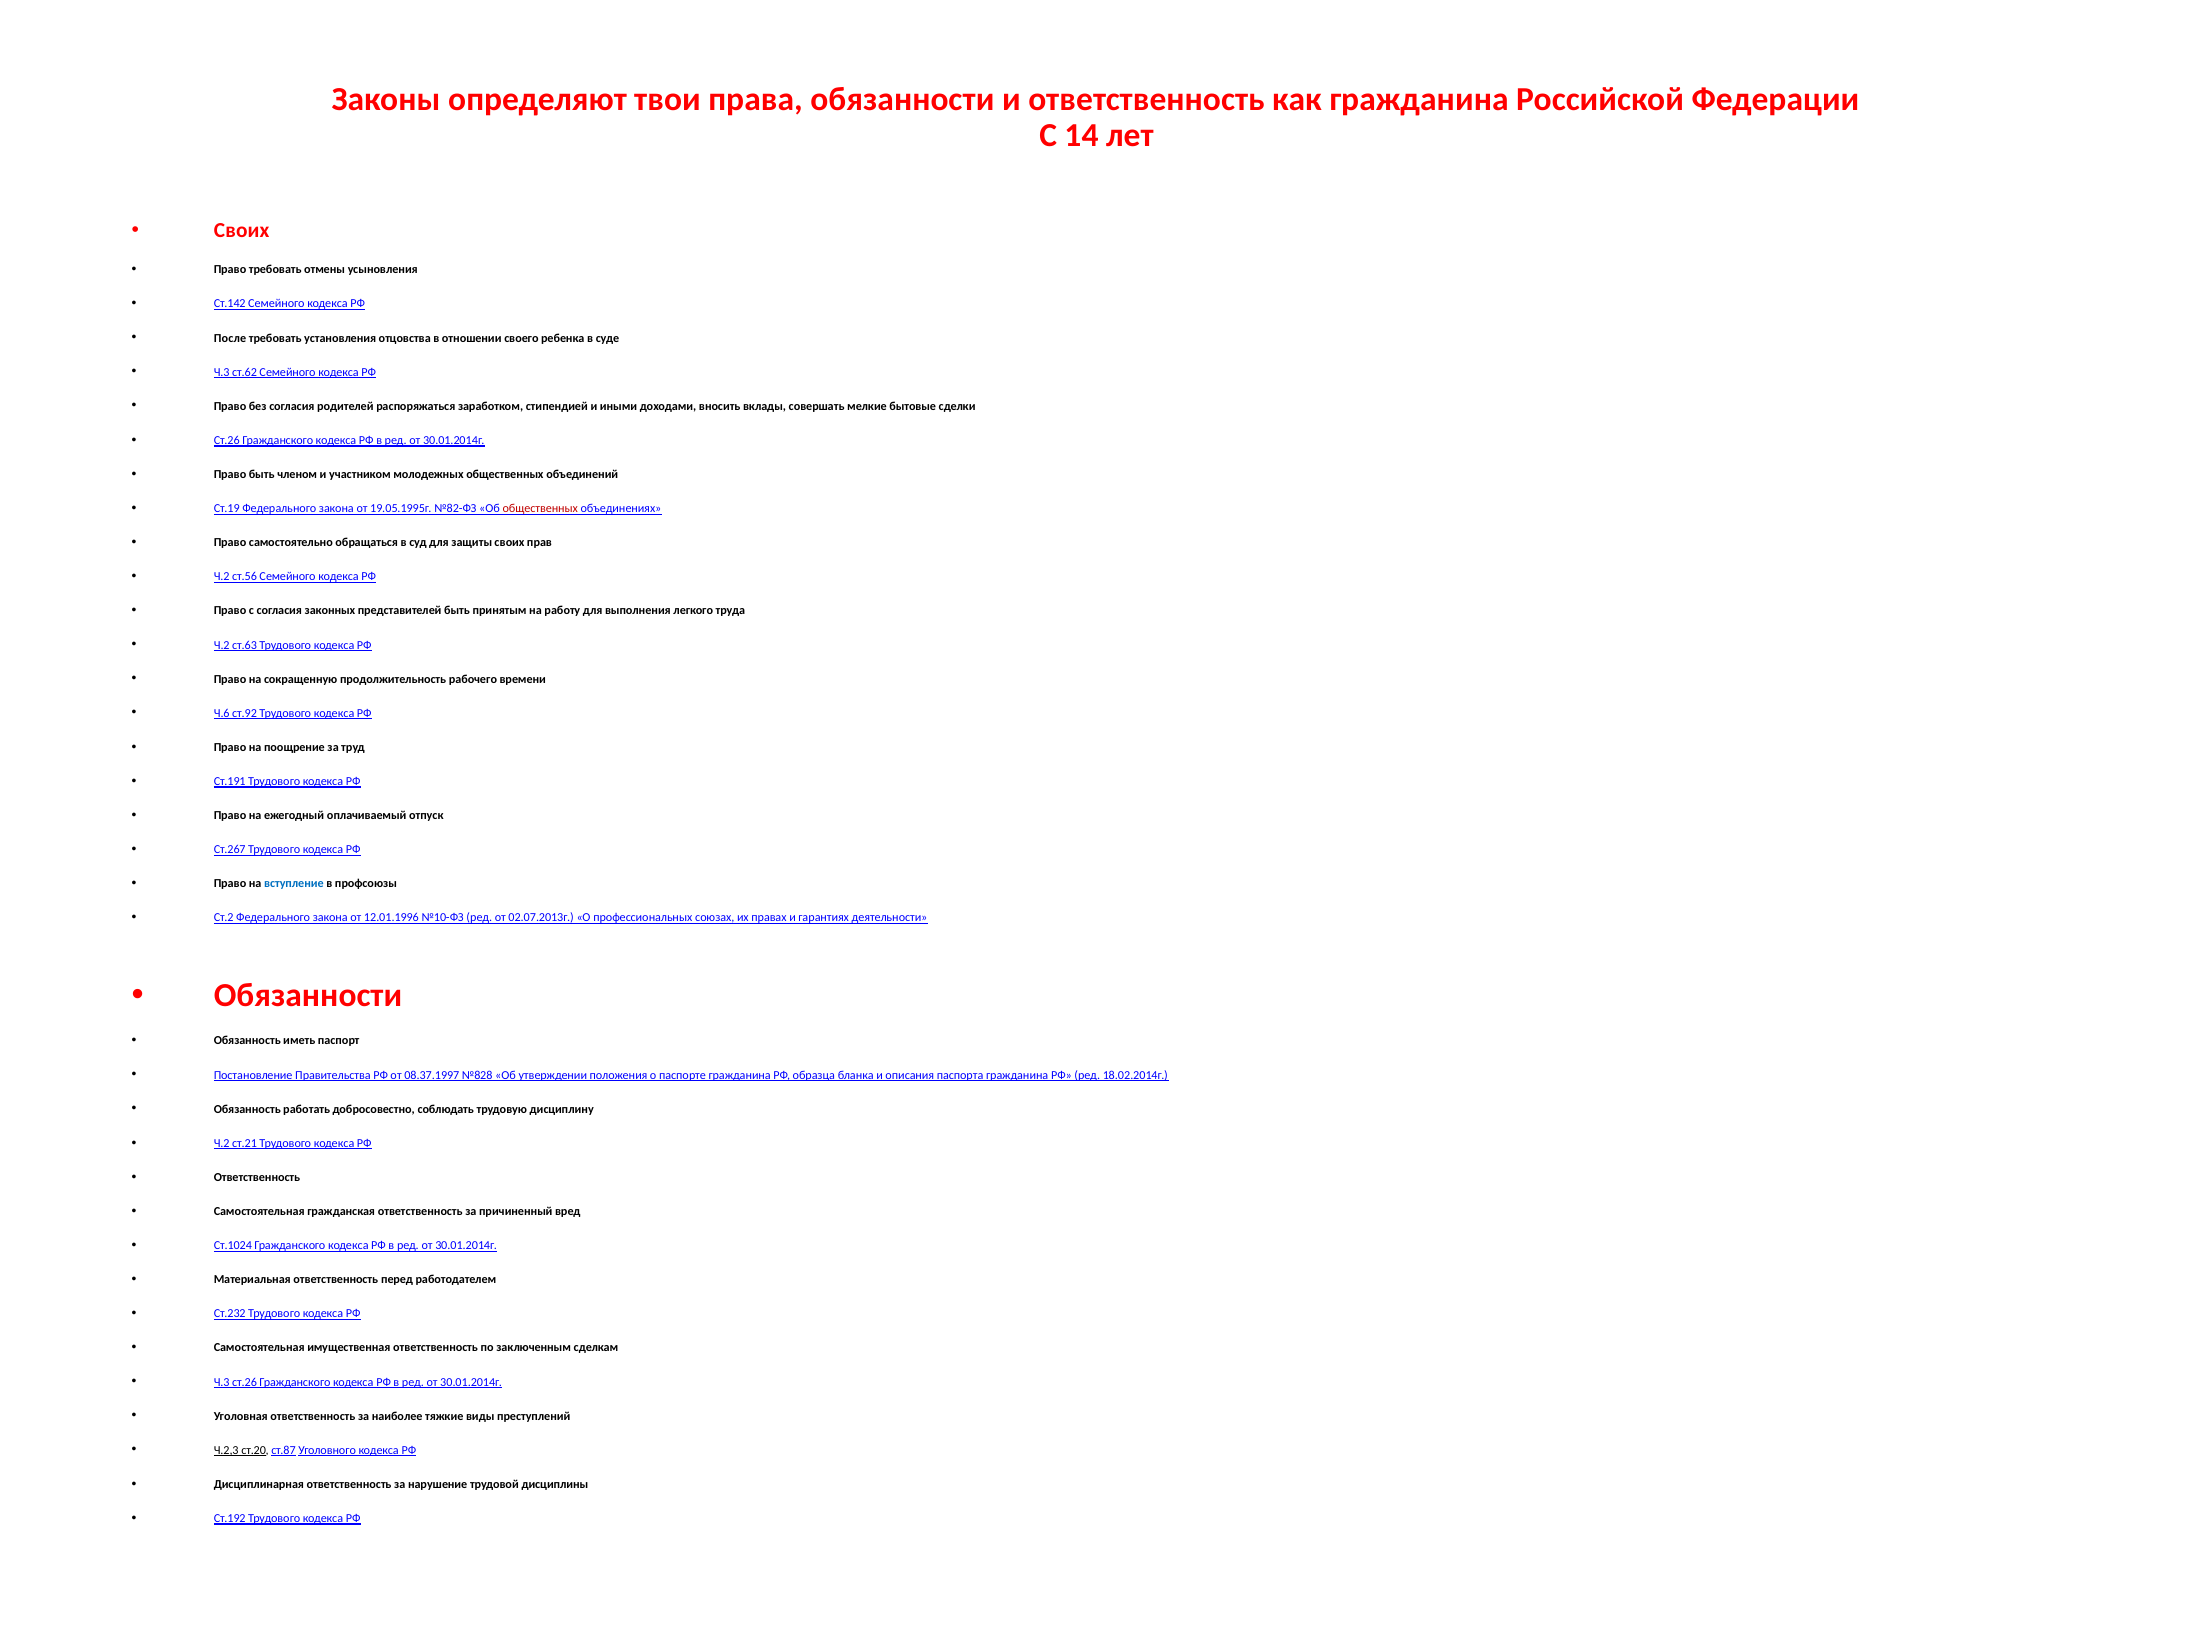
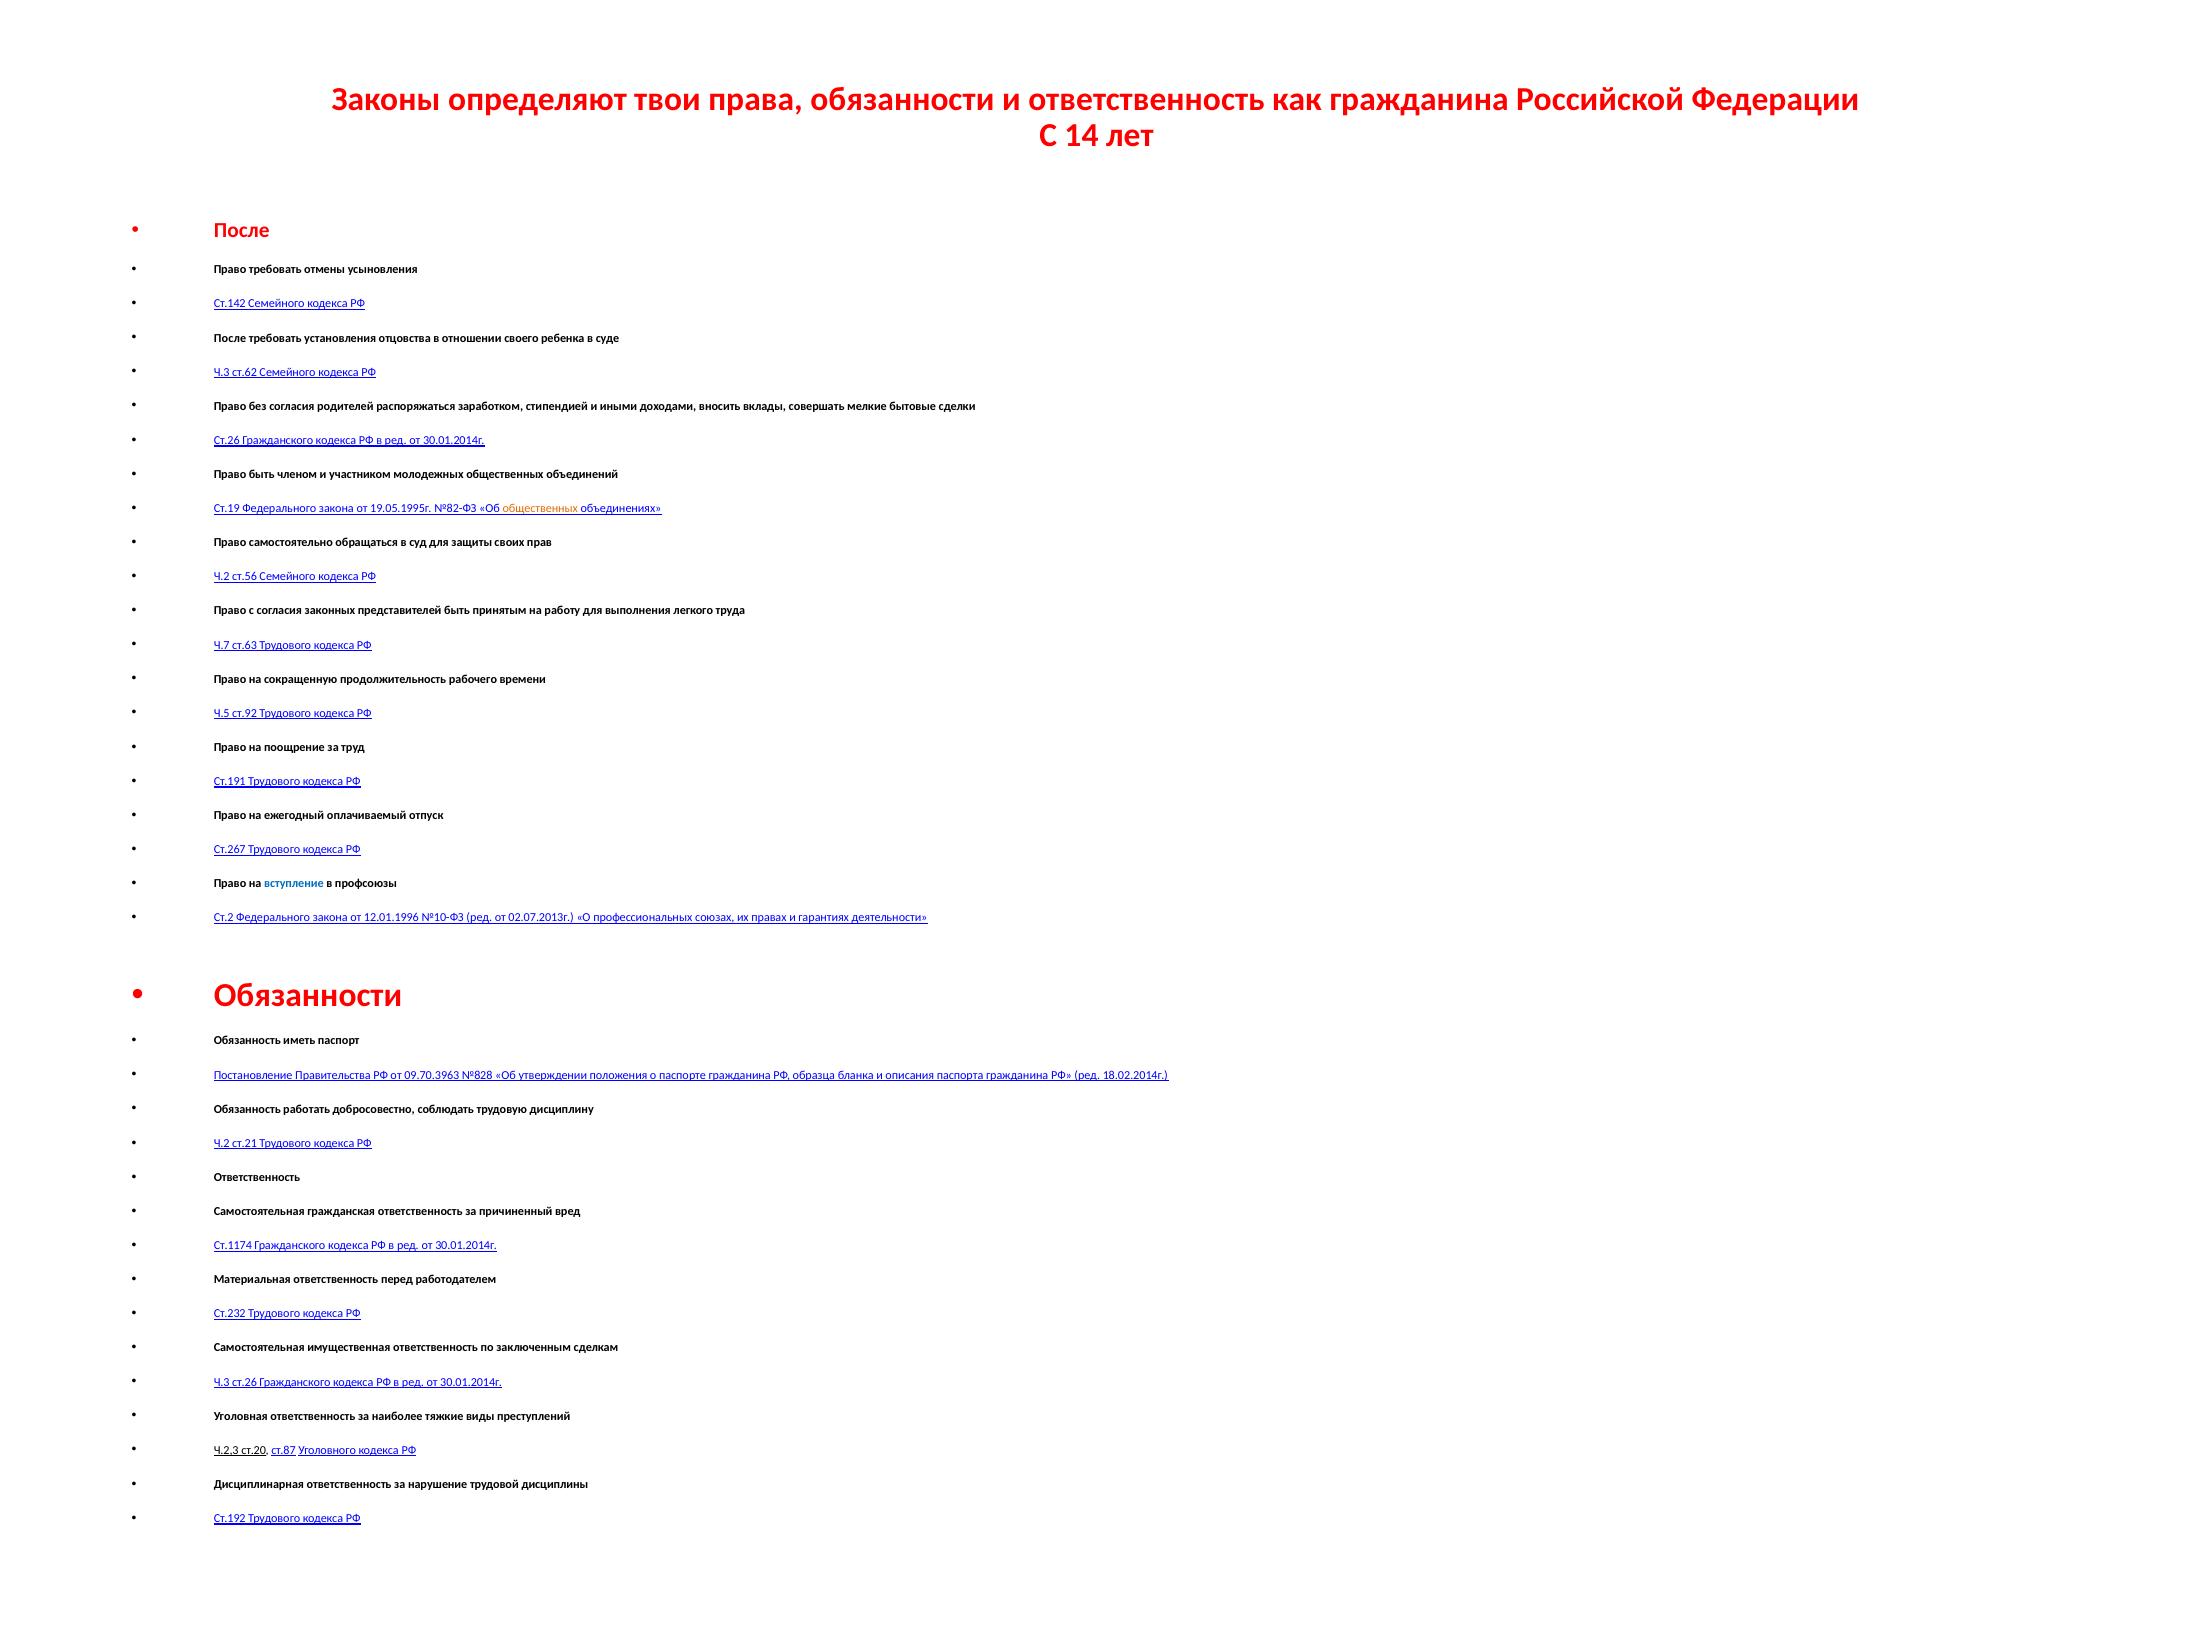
Своих: Своих -> После (242, 231)
общественных colour: red -> orange (540, 508)
Ч.2: Ч.2 -> Ч.7 (222, 645)
Ч.6: Ч.6 -> Ч.5 (222, 713)
08.37.1997: 08.37.1997 -> 09.70.3963 (432, 1075)
Ст.1024: Ст.1024 -> Ст.1174 (233, 1245)
